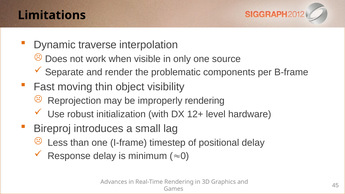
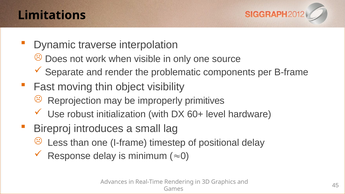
improperly rendering: rendering -> primitives (205, 101)
12+: 12+ -> 60+ (195, 114)
